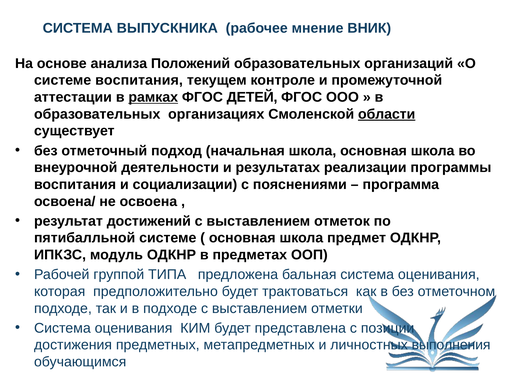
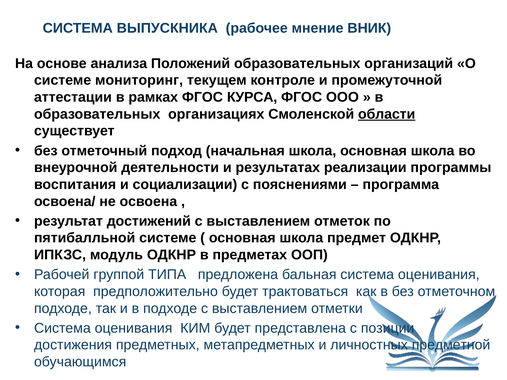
системе воспитания: воспитания -> мониторинг (139, 80)
рамках underline: present -> none (153, 97)
ДЕТЕЙ: ДЕТЕЙ -> КУРСА (252, 97)
выполнения: выполнения -> предметной (451, 345)
